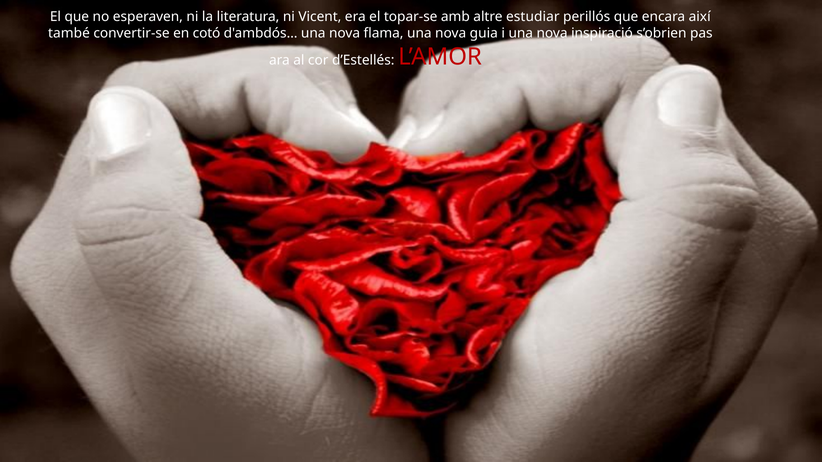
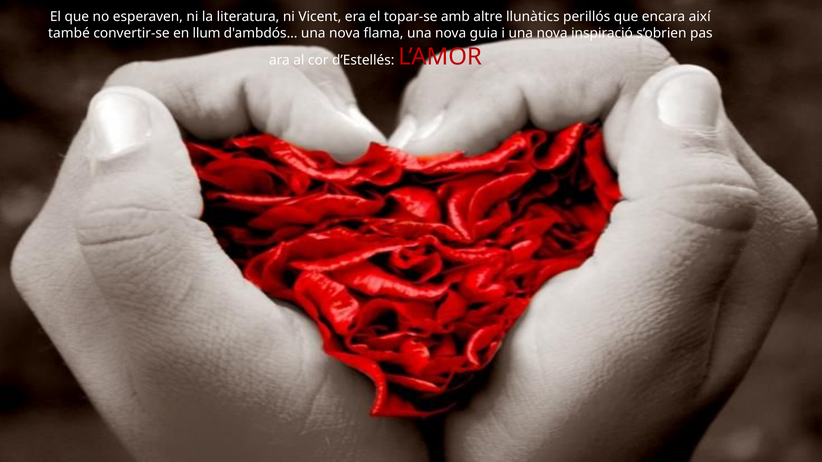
estudiar: estudiar -> llunàtics (533, 17)
cotó: cotó -> llum (207, 33)
